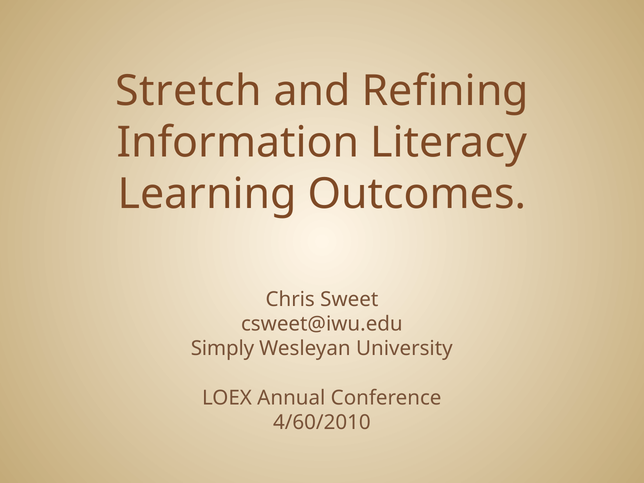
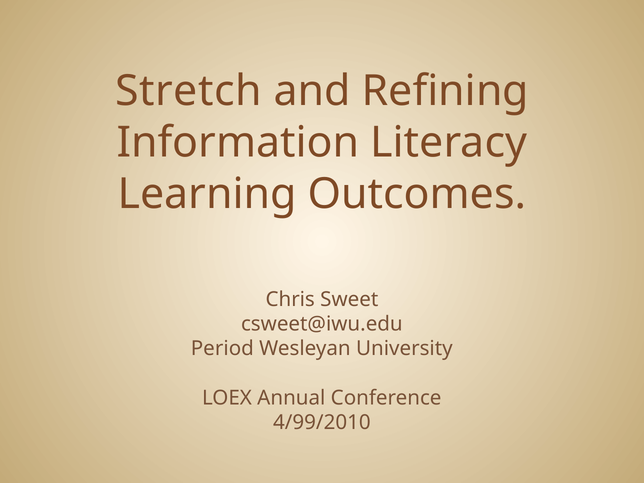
Simply: Simply -> Period (222, 349)
4/60/2010: 4/60/2010 -> 4/99/2010 (322, 423)
